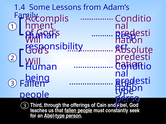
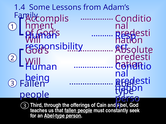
being underline: present -> none (37, 78)
